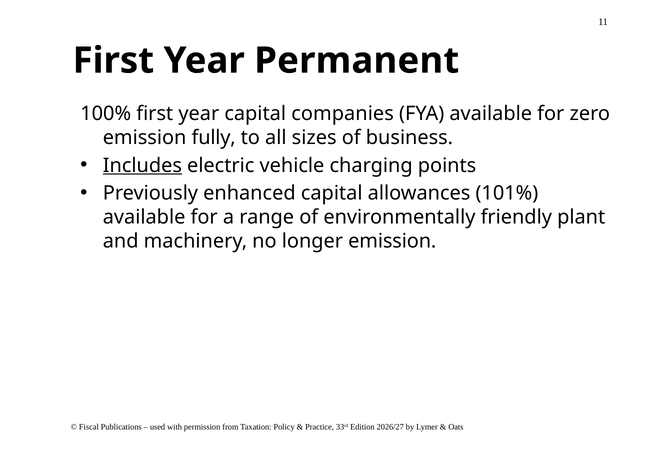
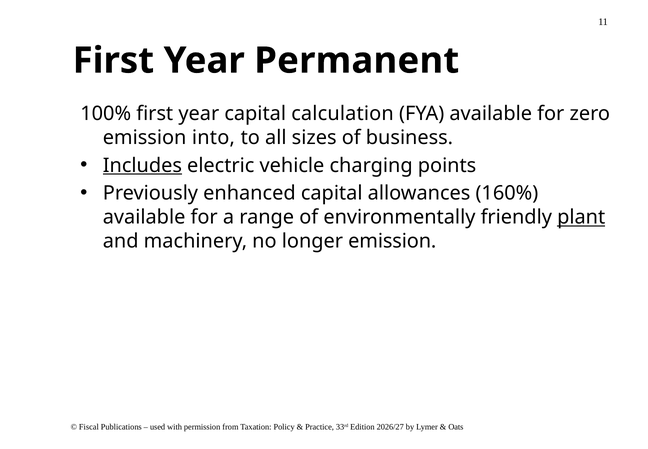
companies: companies -> calculation (343, 113)
fully: fully -> into (213, 137)
101%: 101% -> 160% (507, 193)
plant underline: none -> present (581, 217)
